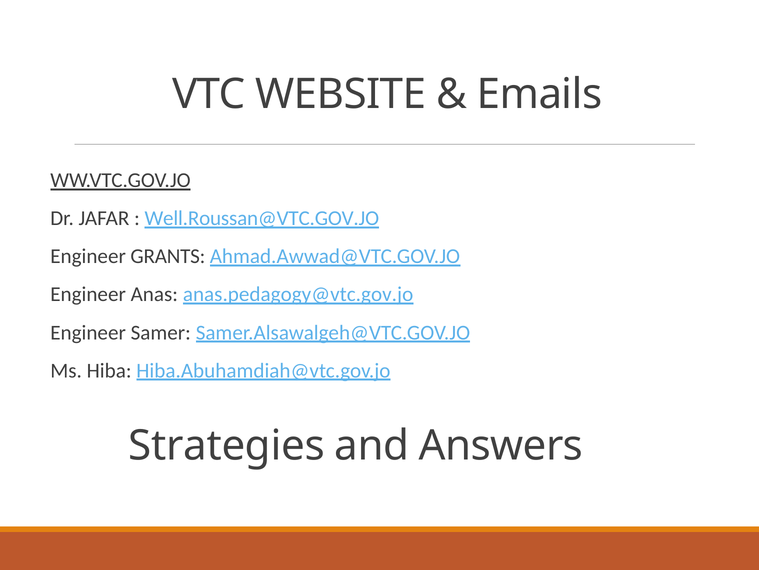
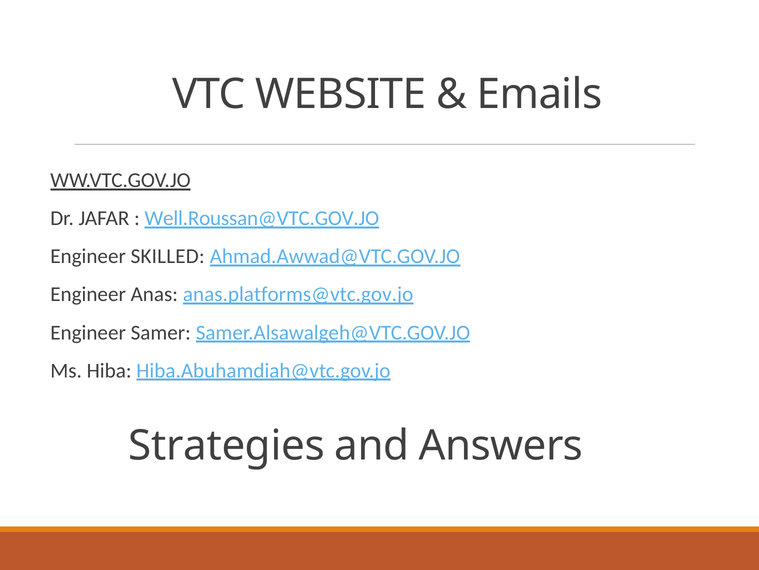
GRANTS: GRANTS -> SKILLED (168, 256)
anas.pedagogy@vtc.gov.jo: anas.pedagogy@vtc.gov.jo -> anas.platforms@vtc.gov.jo (298, 294)
